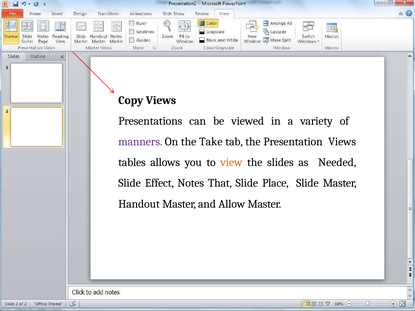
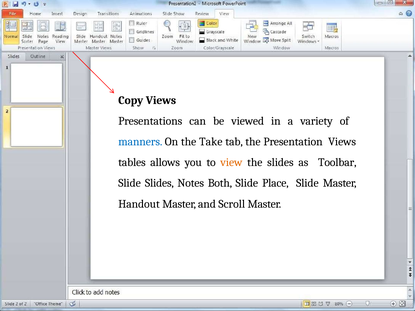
manners colour: purple -> blue (140, 142)
Needed: Needed -> Toolbar (337, 163)
Slide Effect: Effect -> Slides (159, 183)
That: That -> Both (220, 183)
Allow: Allow -> Scroll (232, 204)
